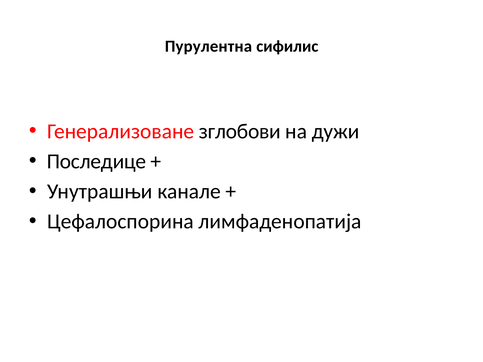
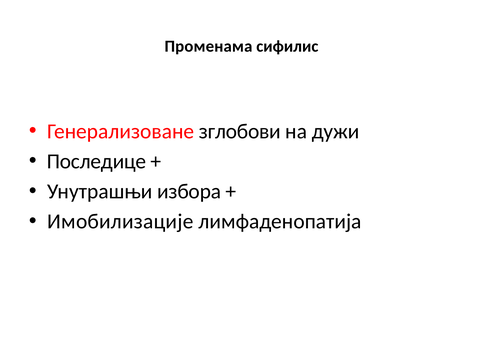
Пурулентна: Пурулентна -> Променама (208, 46)
канале: канале -> избора (189, 192)
Цефалоспорина: Цефалоспорина -> Имобилизације (120, 222)
